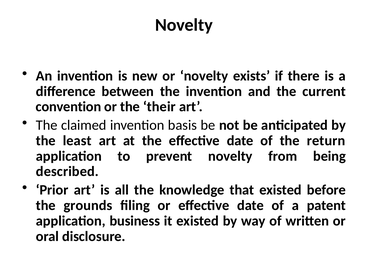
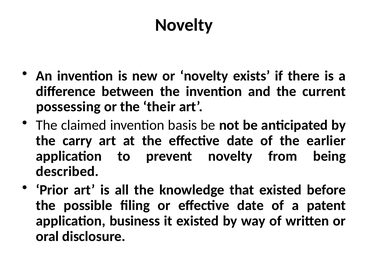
convention: convention -> possessing (68, 107)
least: least -> carry (77, 141)
return: return -> earlier (326, 141)
grounds: grounds -> possible (88, 205)
